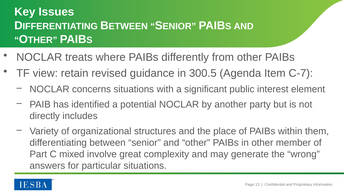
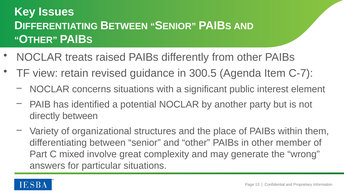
where: where -> raised (111, 57)
directly includes: includes -> between (80, 116)
